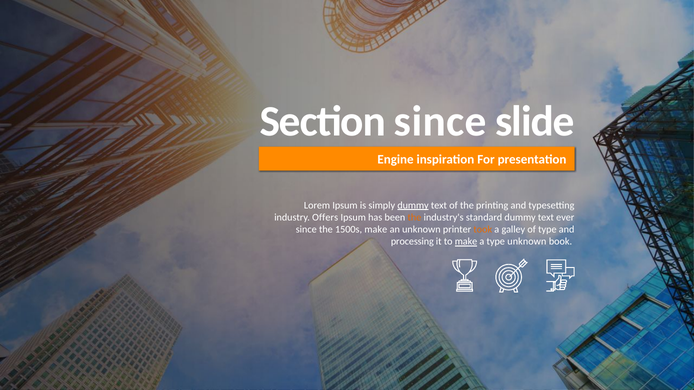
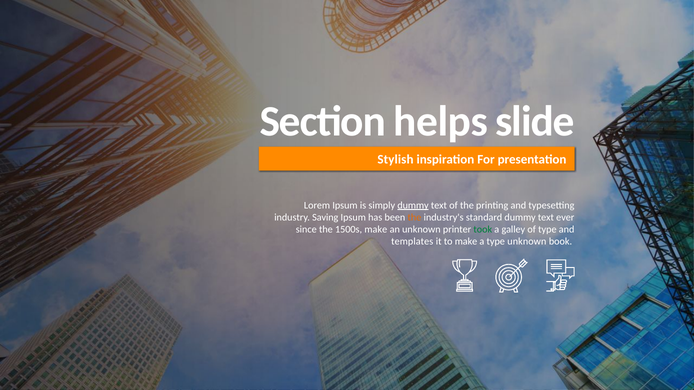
Section since: since -> helps (441, 121)
Engine: Engine -> Stylish (395, 159)
Offers: Offers -> Saving (325, 218)
took colour: orange -> green (483, 230)
processing: processing -> templates (412, 242)
make underline: present -> none (466, 242)
